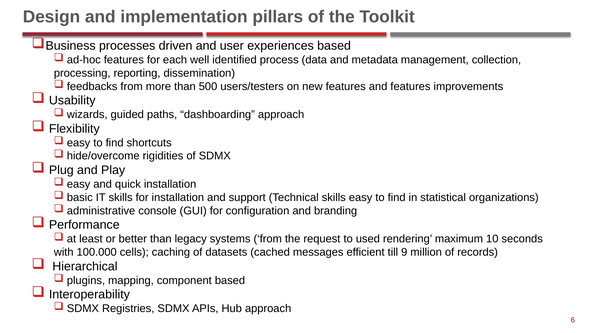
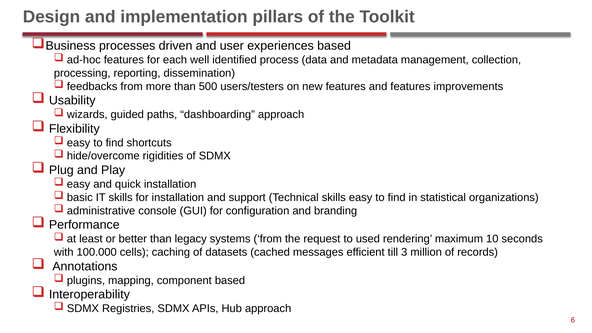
9: 9 -> 3 (404, 252)
Hierarchical: Hierarchical -> Annotations (85, 266)
